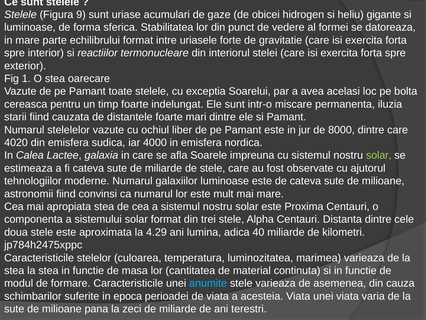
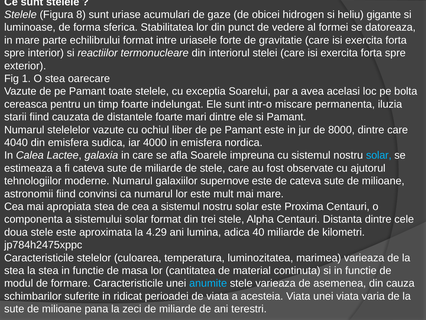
9: 9 -> 8 (81, 15)
4020: 4020 -> 4040 (16, 142)
solar colour: light green -> light blue (379, 155)
galaxiilor luminoase: luminoase -> supernove (225, 181)
epoca: epoca -> ridicat (128, 296)
